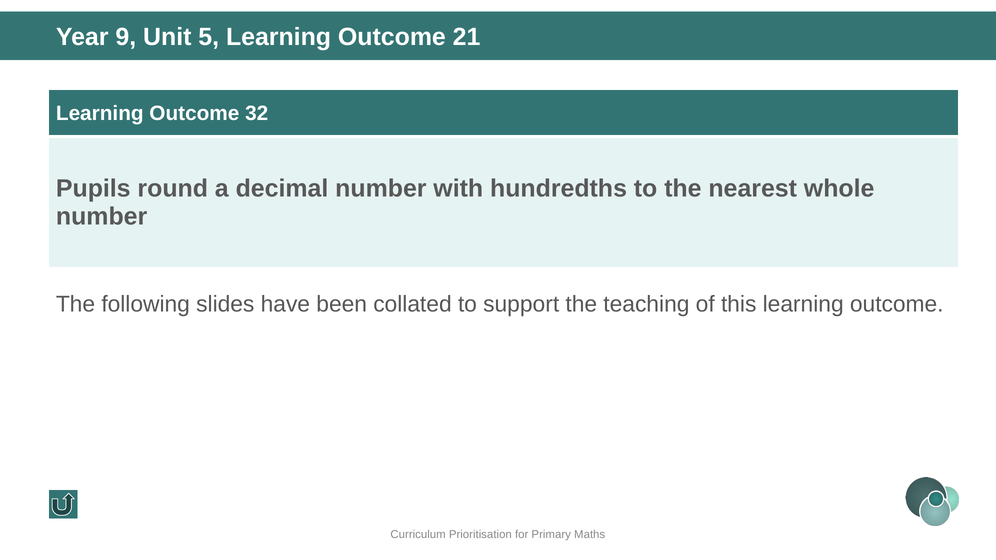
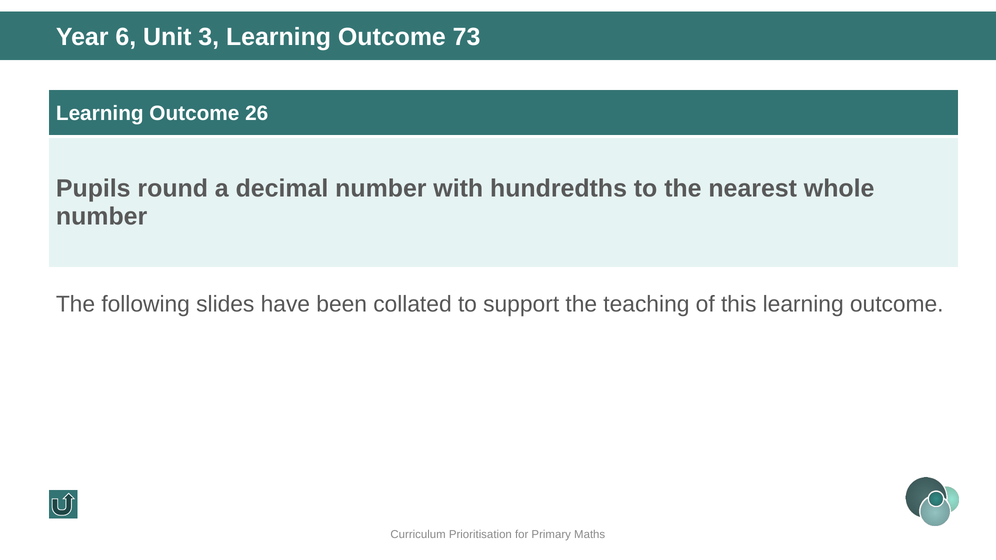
9: 9 -> 6 (126, 37)
5: 5 -> 3 (209, 37)
21: 21 -> 73 (467, 37)
32: 32 -> 26 (257, 113)
